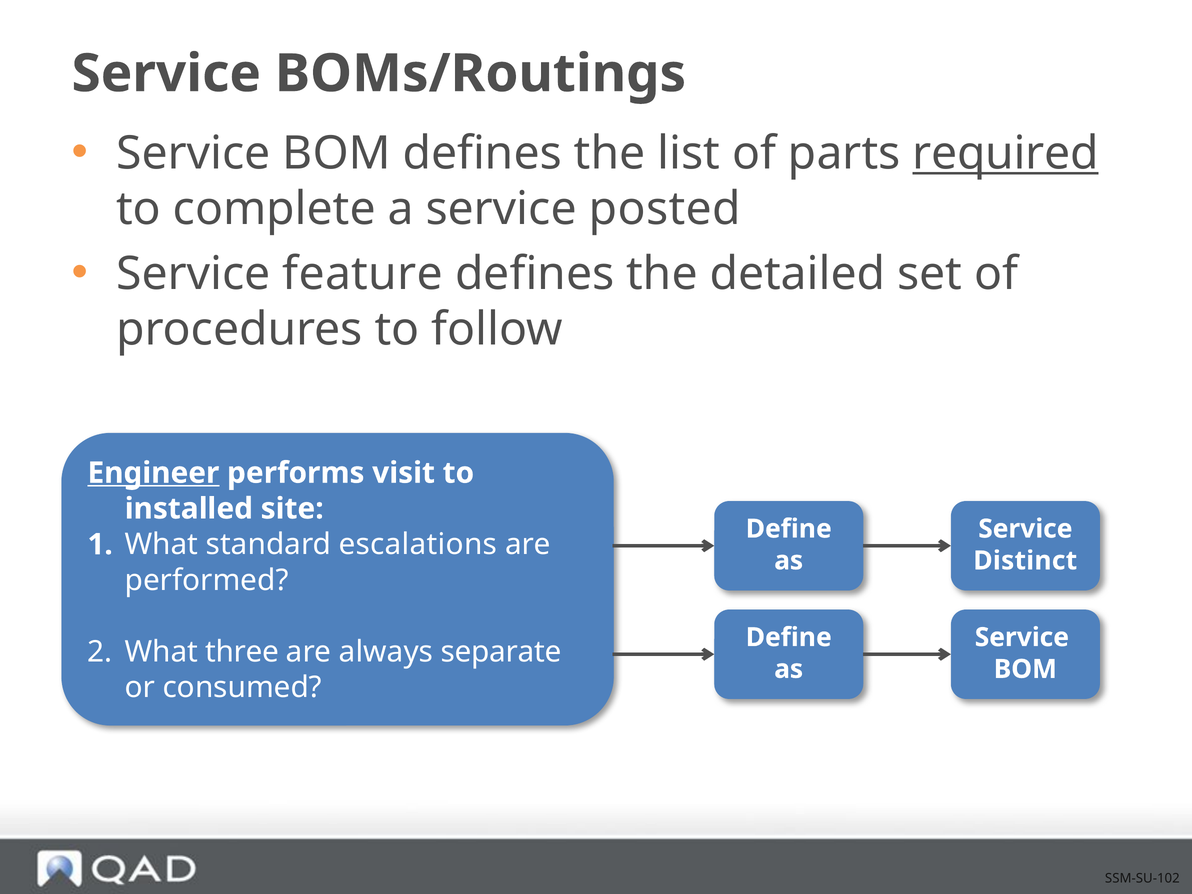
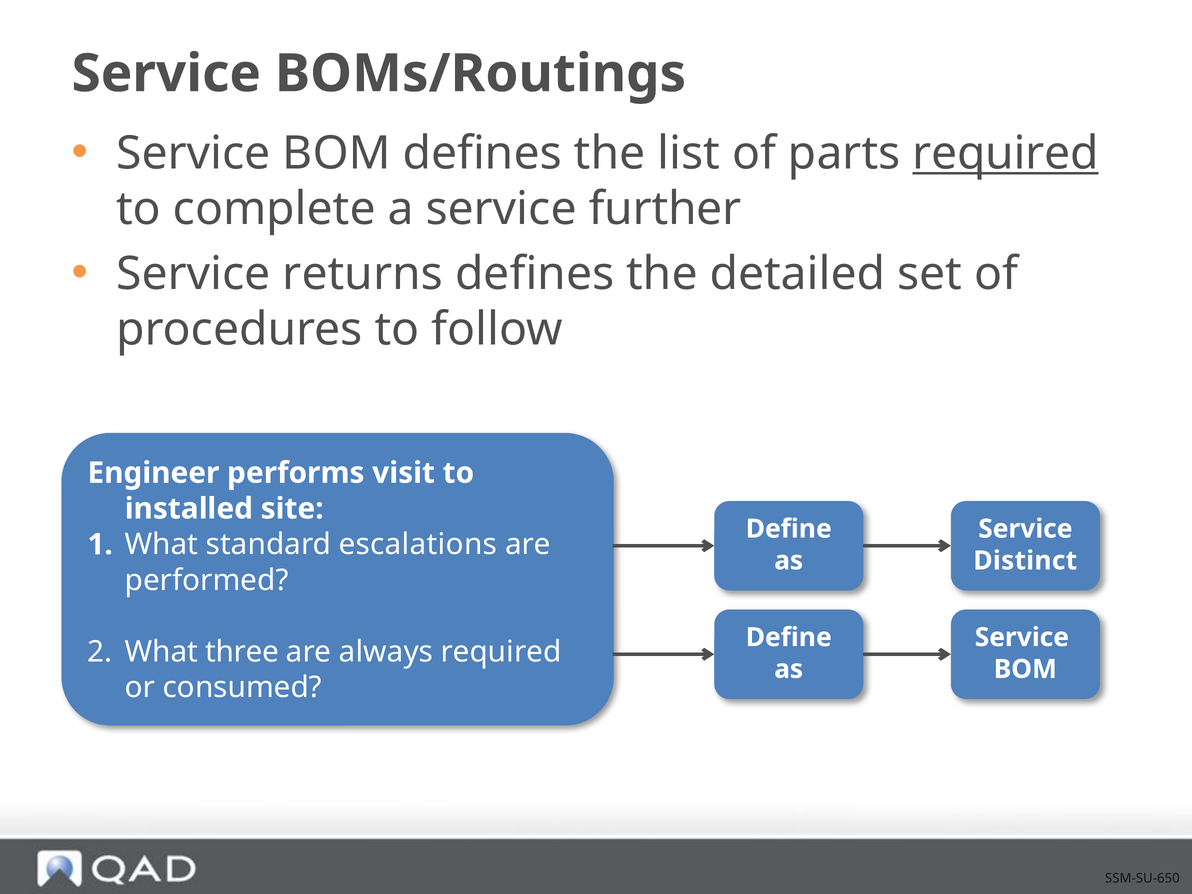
posted: posted -> further (665, 209)
feature: feature -> returns (363, 274)
Engineer underline: present -> none (153, 473)
always separate: separate -> required (501, 652)
SSM-SU-102: SSM-SU-102 -> SSM-SU-650 (1142, 879)
